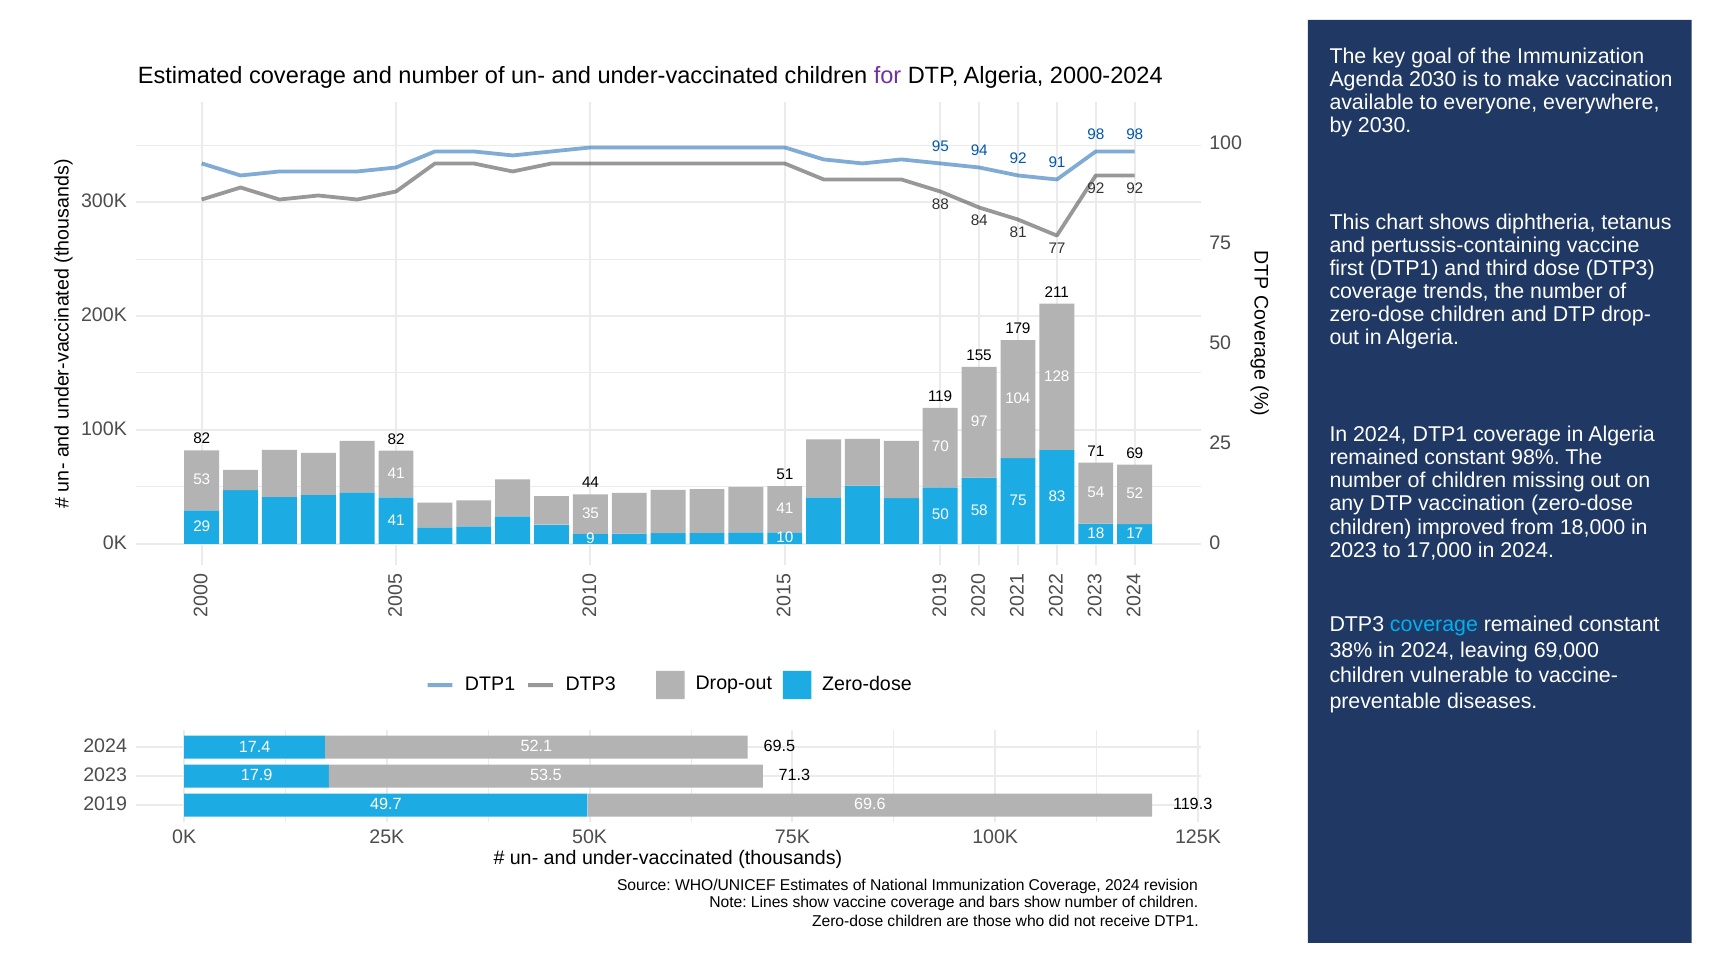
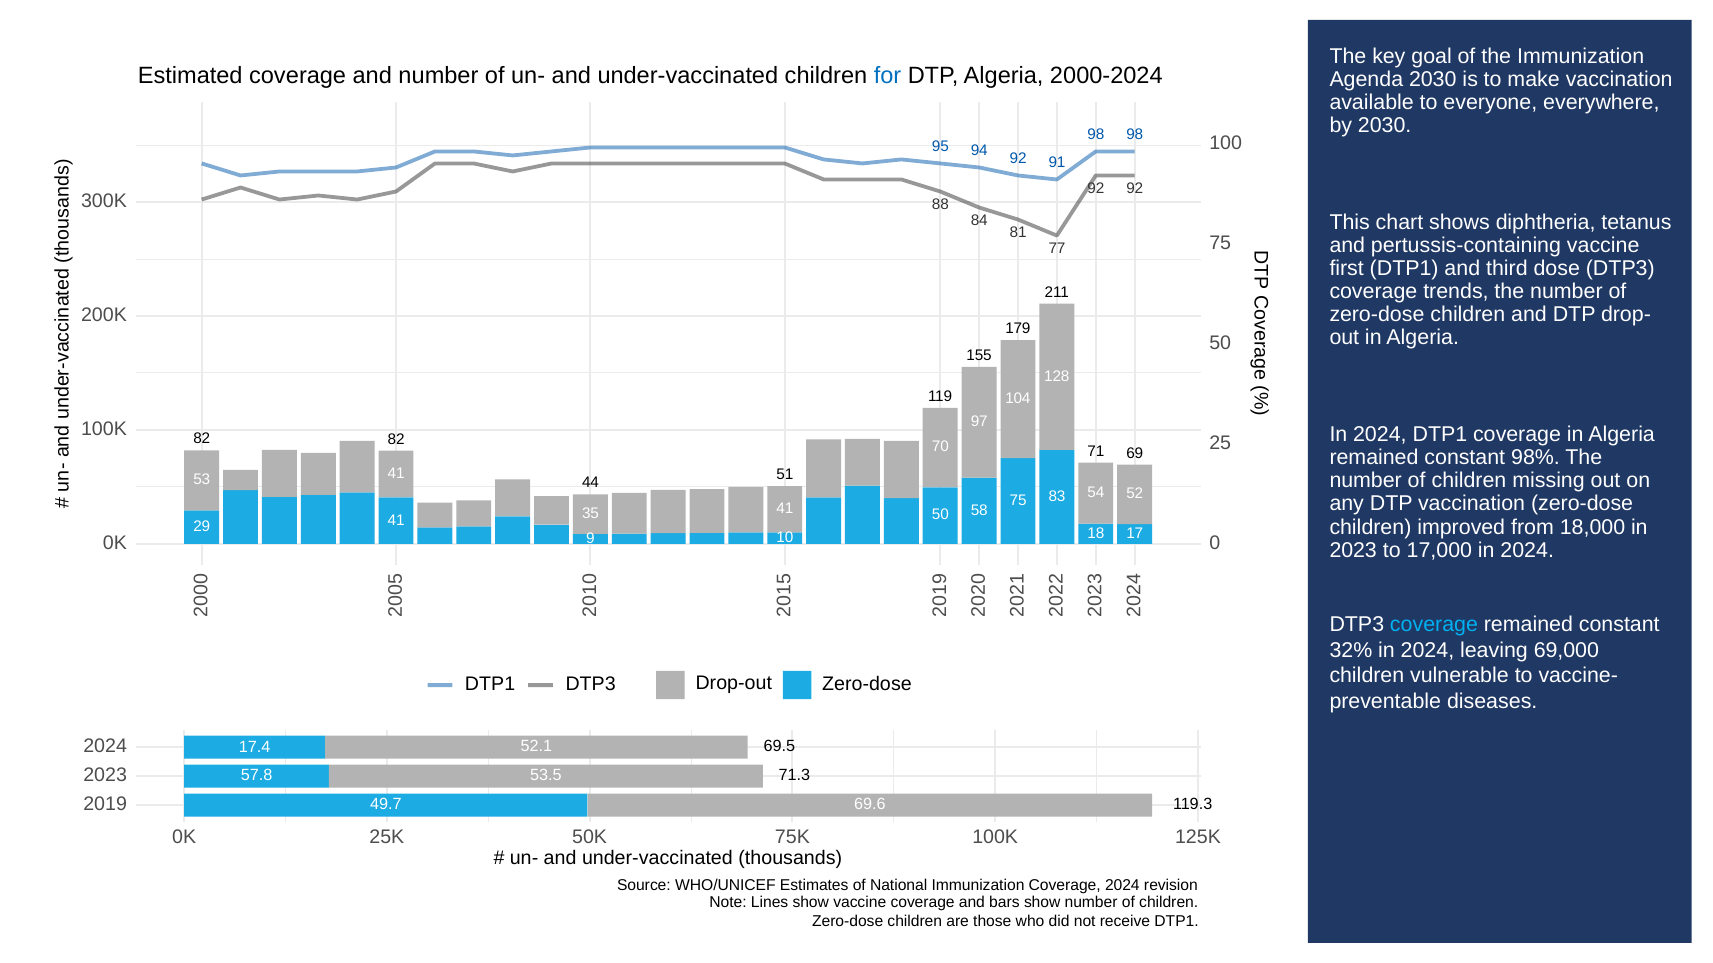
for colour: purple -> blue (888, 76)
38%: 38% -> 32% (1351, 651)
17.9: 17.9 -> 57.8 (257, 776)
